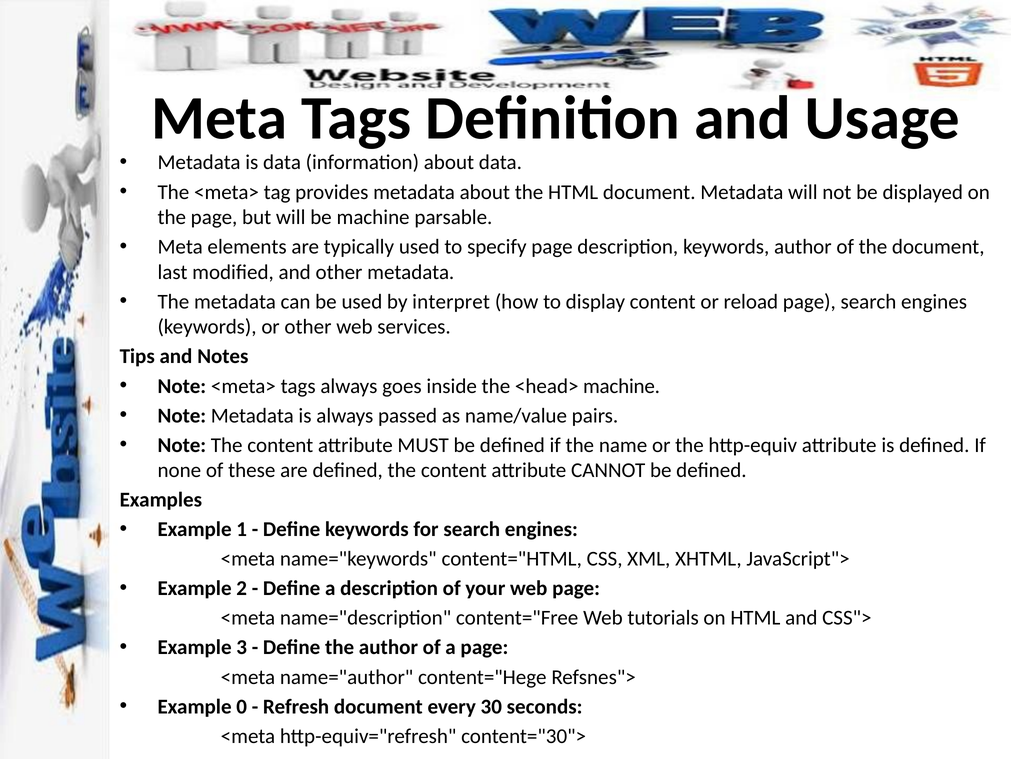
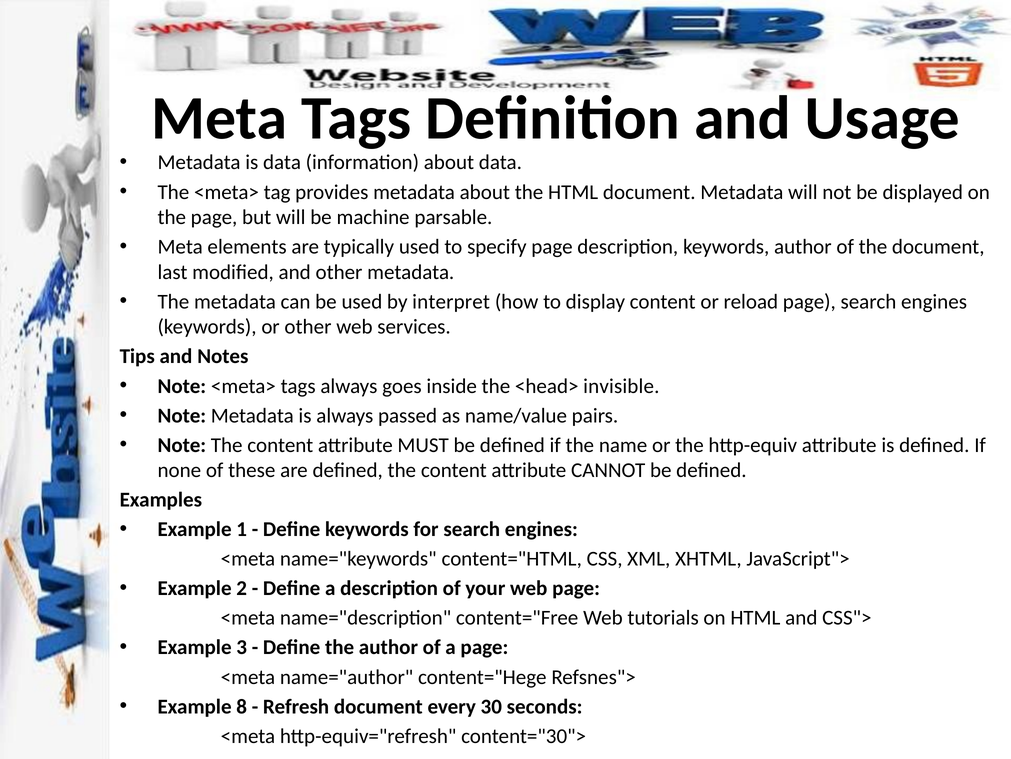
<head> machine: machine -> invisible (621, 386)
0: 0 -> 8 (242, 706)
